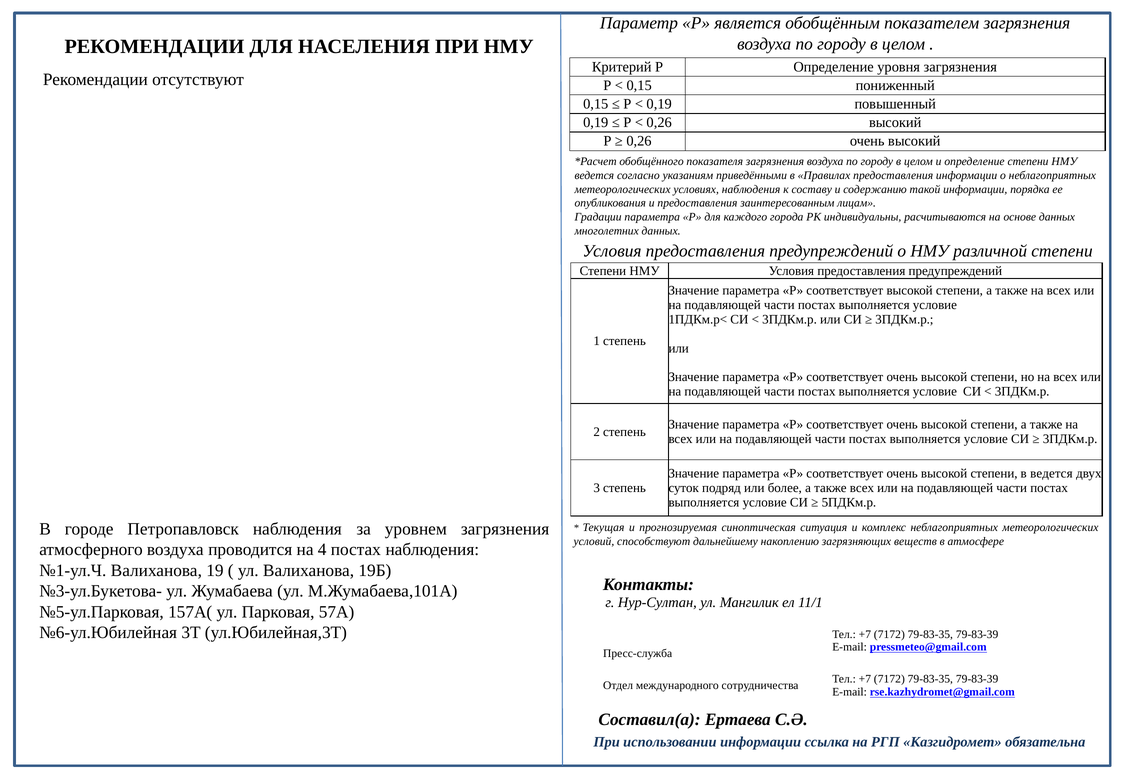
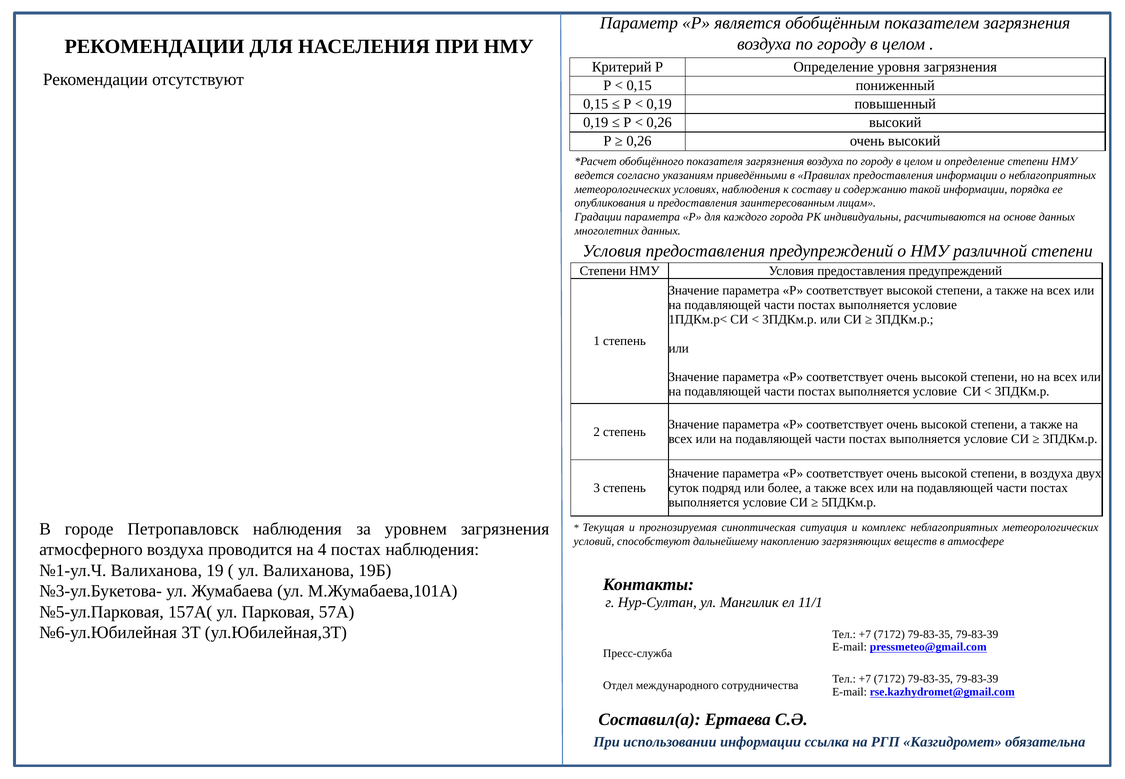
в ведется: ведется -> воздуха (1051, 474)
